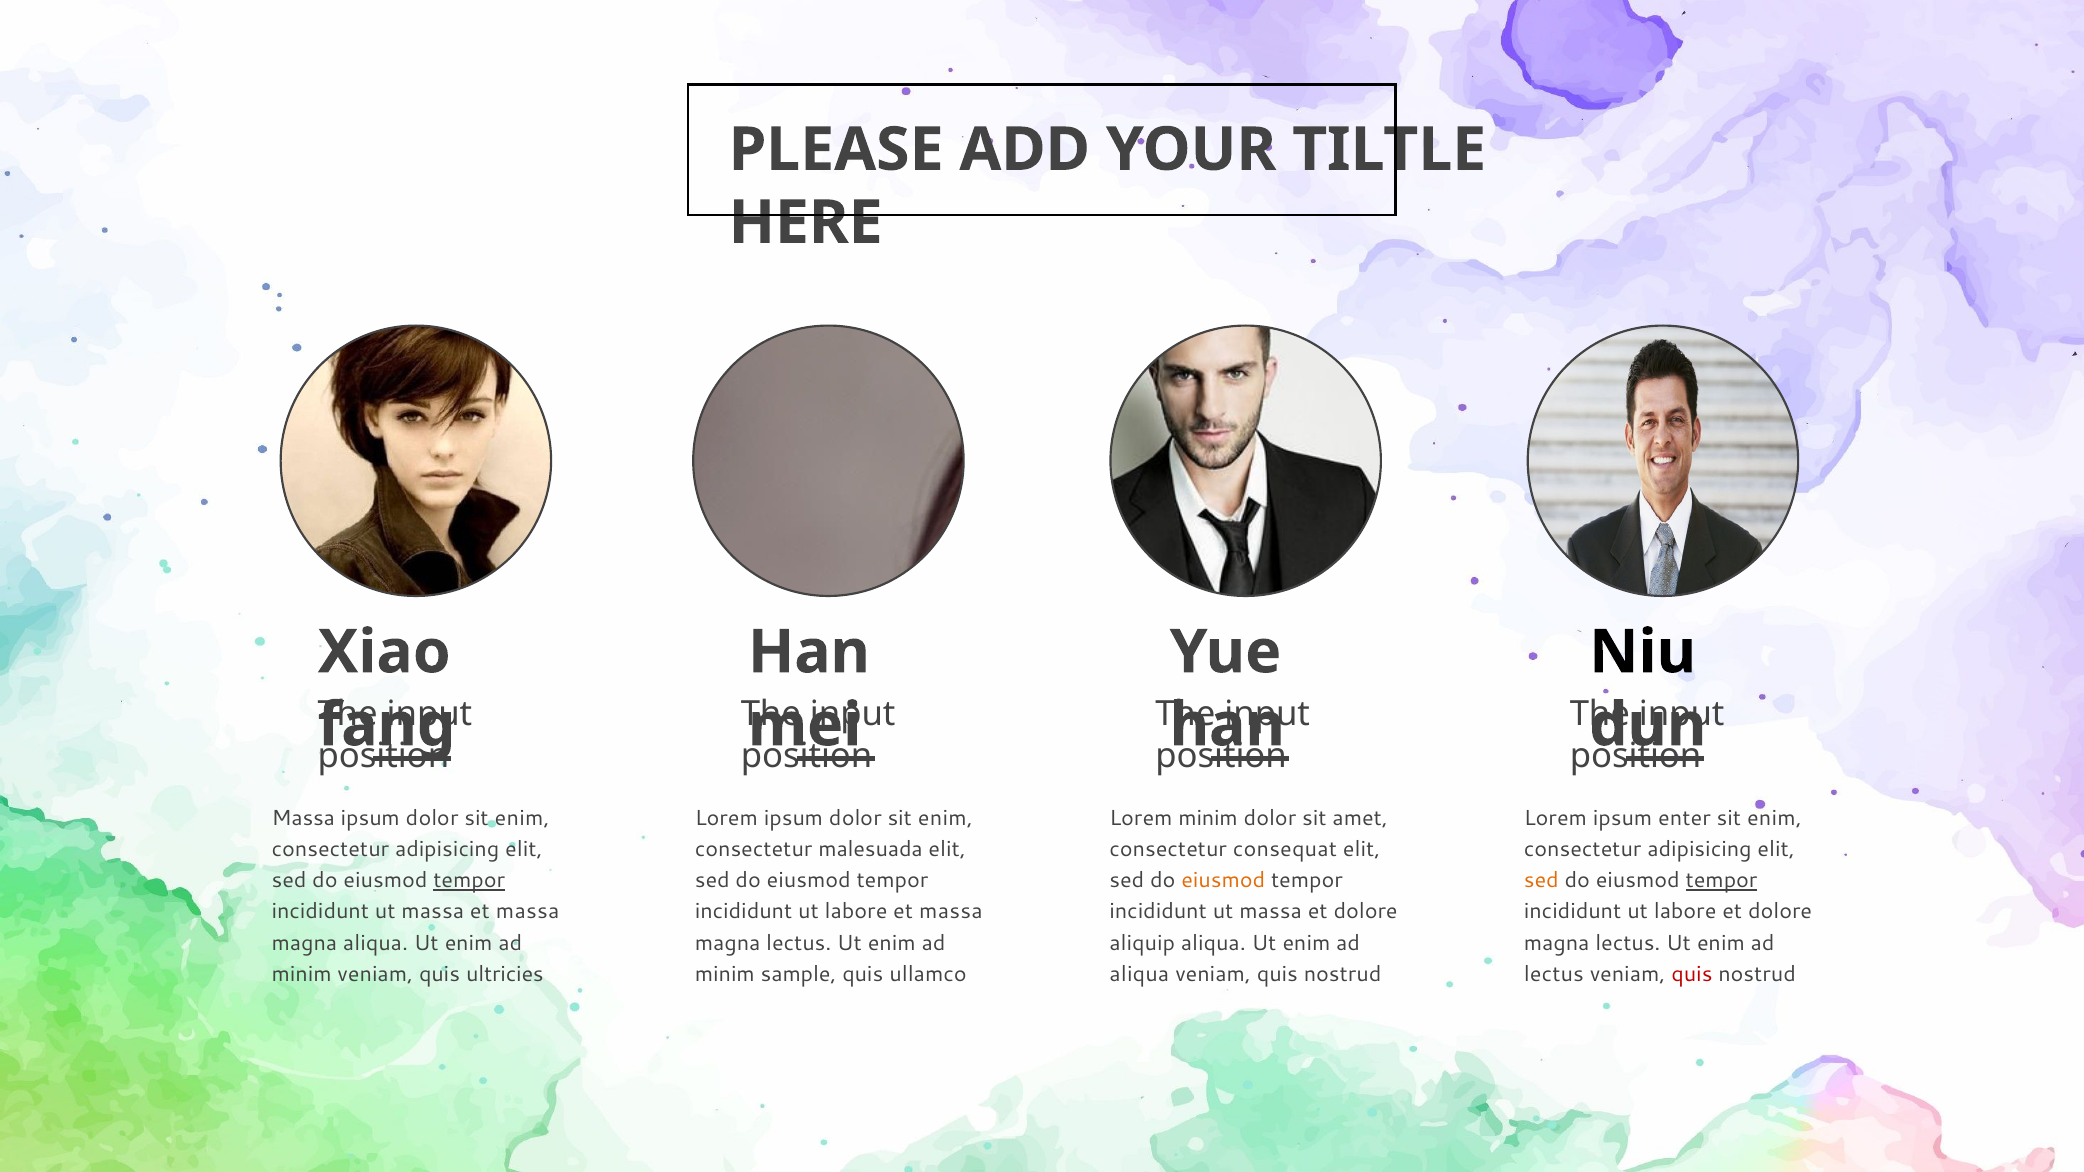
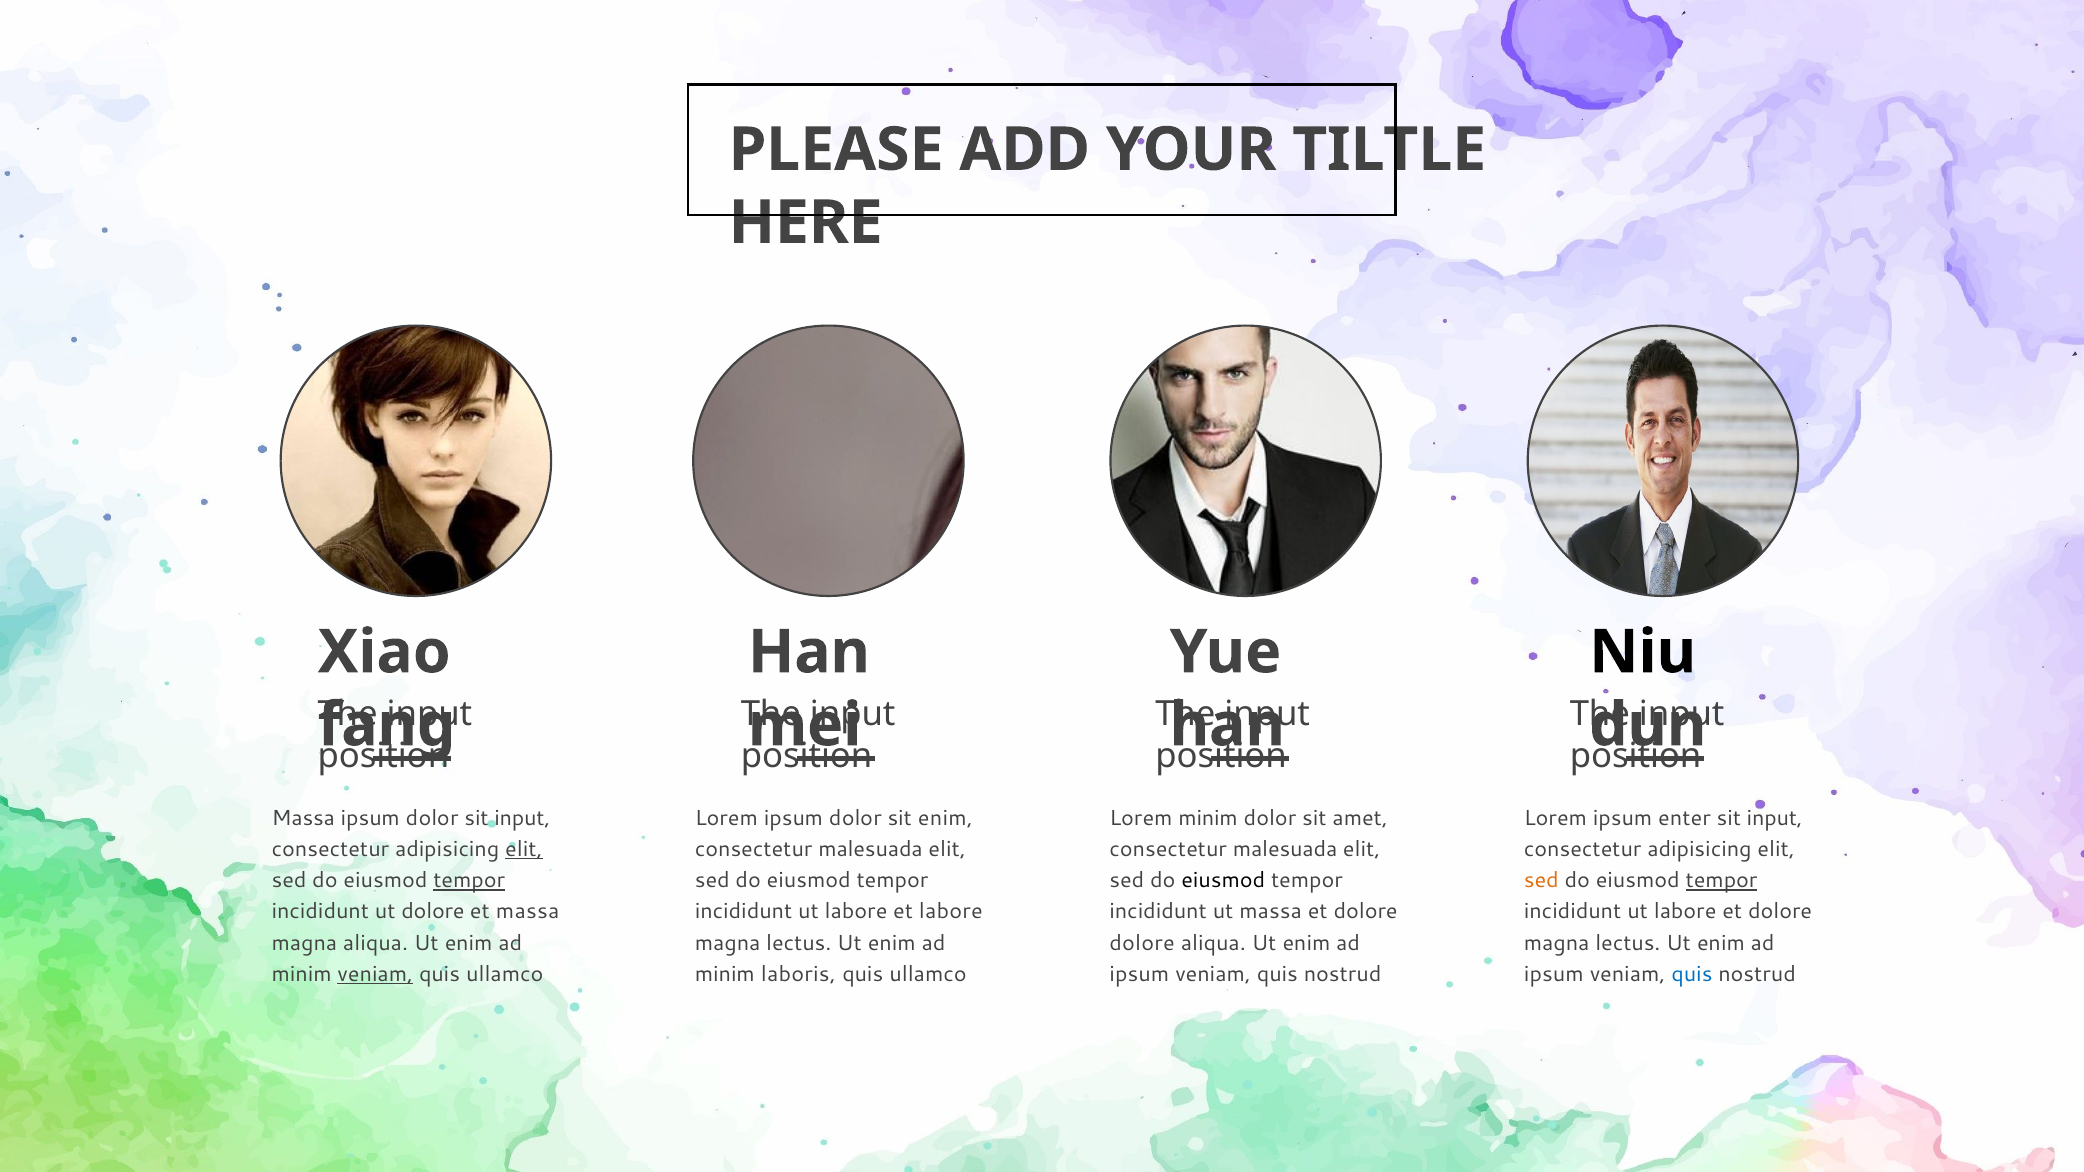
enim: enim -> input (522, 818)
enim: enim -> input (1775, 818)
elit underline: none -> present (524, 849)
consequat: consequat -> malesuada (1285, 849)
eiusmod colour: orange -> black (1223, 881)
massa: massa -> dolore (433, 912)
labore et massa: massa -> labore (951, 912)
aliquip: aliquip -> dolore (1142, 943)
veniam underline: none -> present (375, 974)
ultricies: ultricies -> ullamco (505, 974)
sample: sample -> laboris (798, 974)
aliqua: aliqua -> ipsum (1139, 974)
lectus: lectus -> ipsum (1554, 974)
quis colour: red -> blue (1692, 974)
